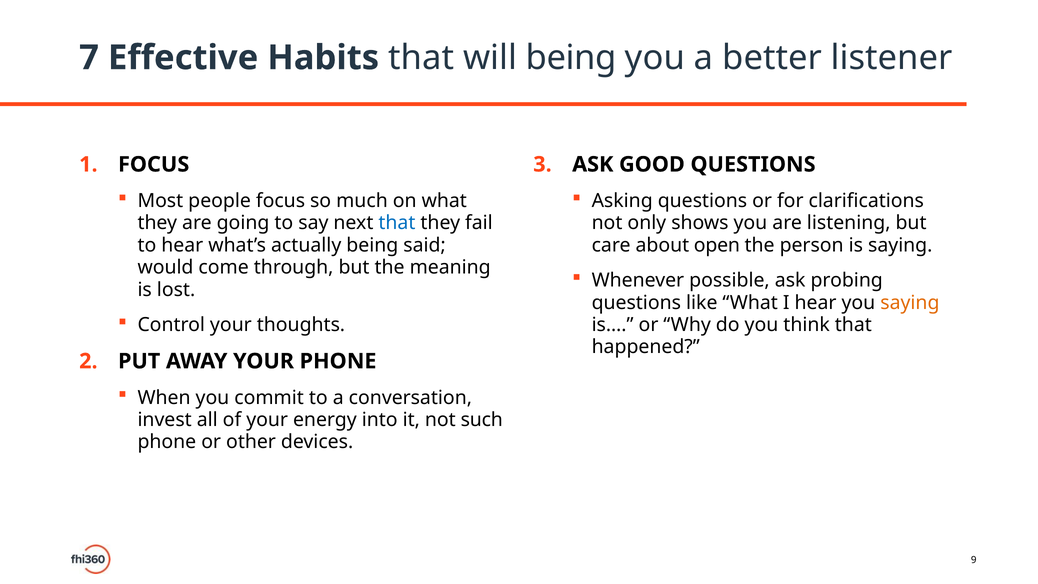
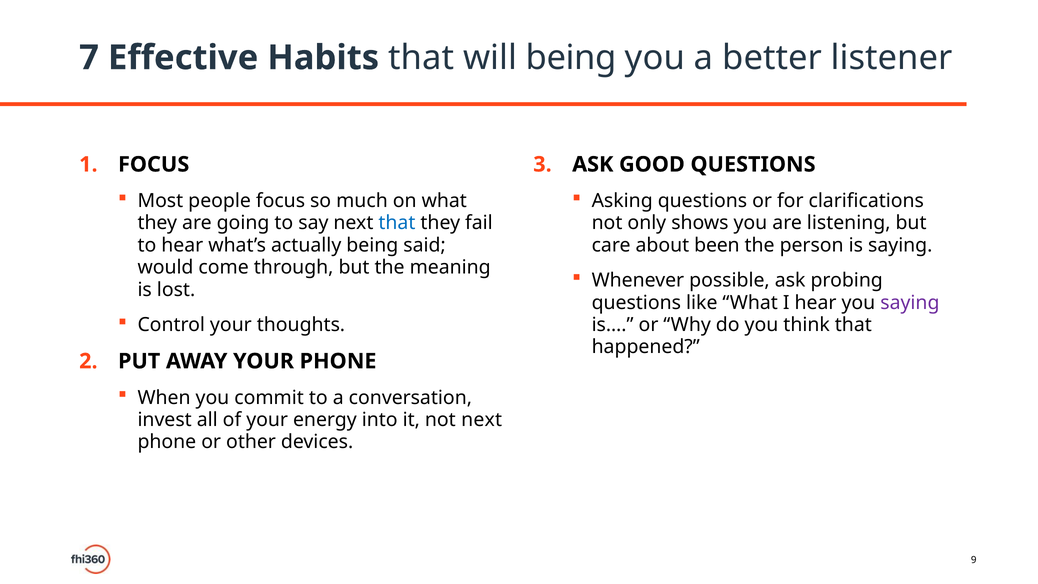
open: open -> been (717, 245)
saying colour: orange -> purple (910, 303)
not such: such -> next (482, 420)
